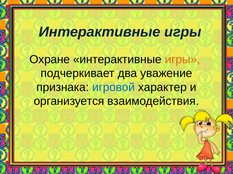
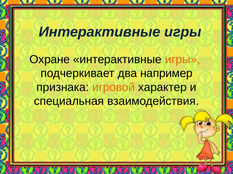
уважение: уважение -> например (166, 74)
игровой colour: blue -> orange (114, 88)
организуется: организуется -> специальная (69, 102)
